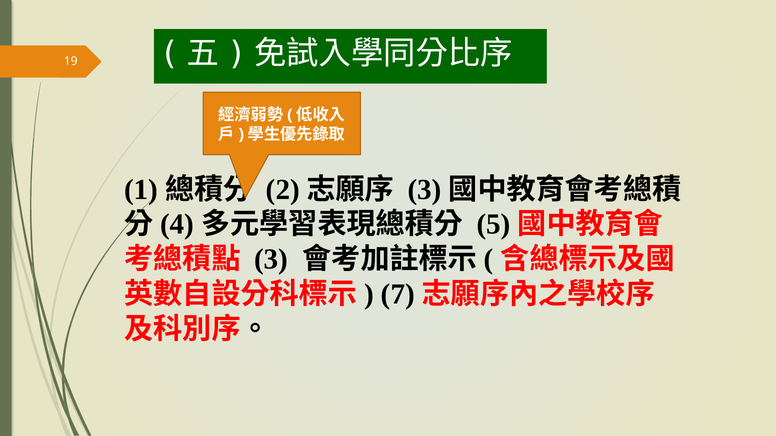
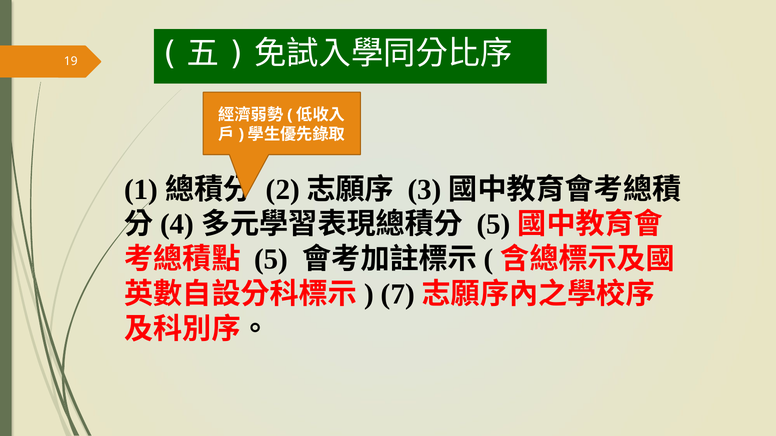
3: 3 -> 5 (271, 260)
